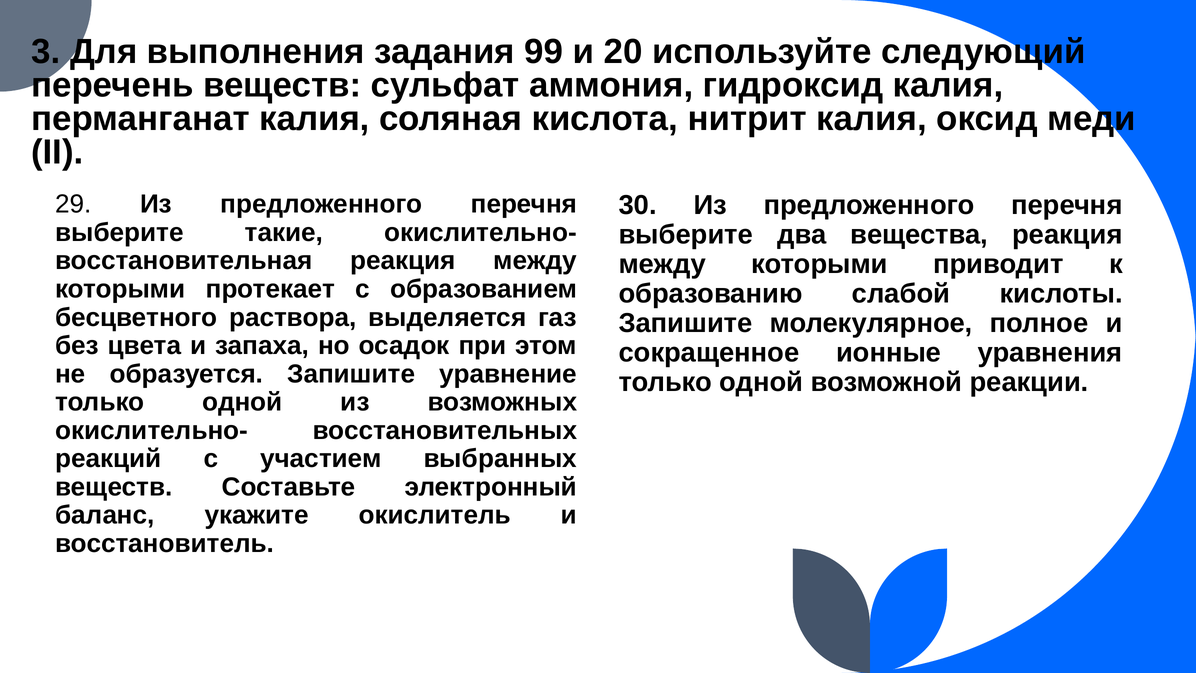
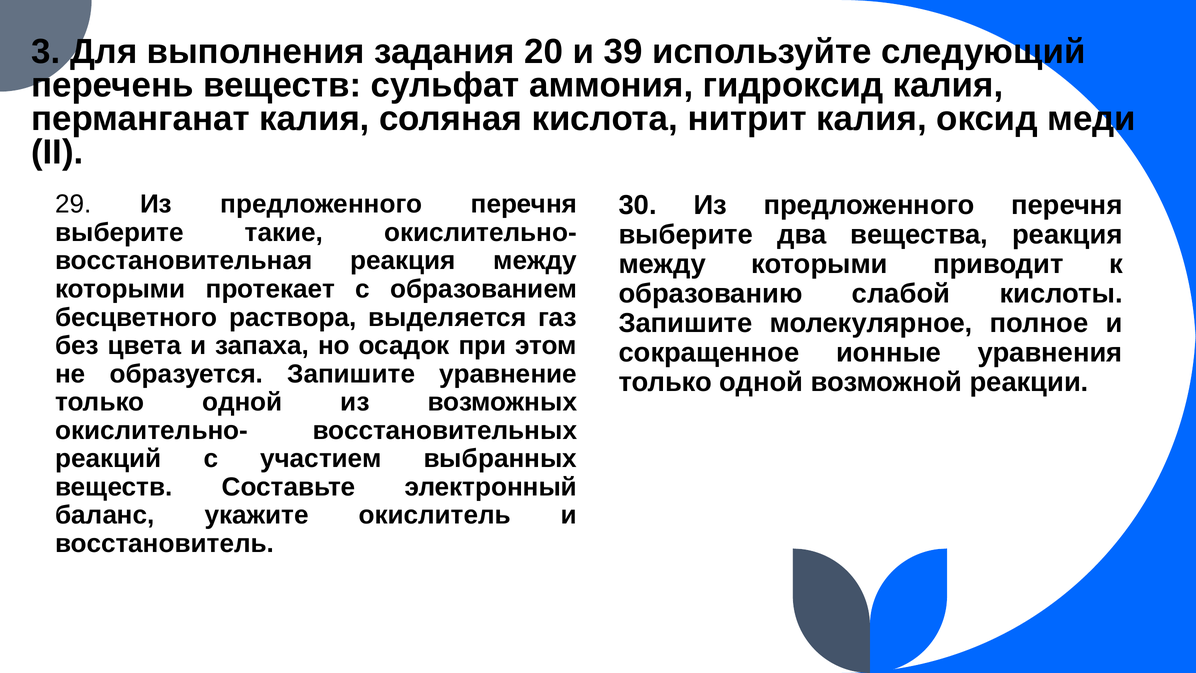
99: 99 -> 20 (544, 52)
20: 20 -> 39 (623, 52)
